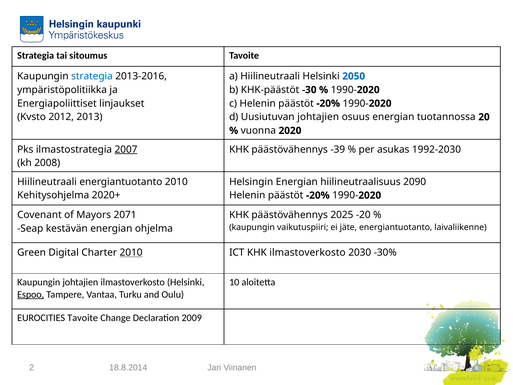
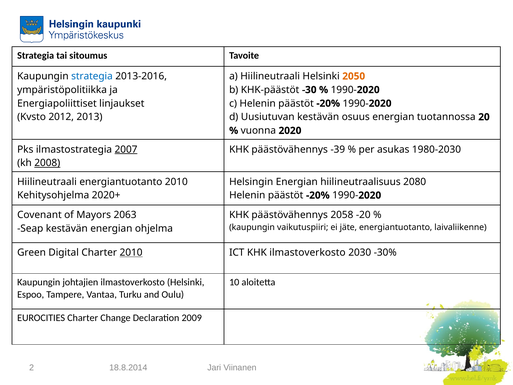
2050 colour: blue -> orange (354, 76)
Uusiutuvan johtajien: johtajien -> kestävän (318, 117)
1992-2030: 1992-2030 -> 1980-2030 (436, 149)
2008 underline: none -> present (47, 163)
2090: 2090 -> 2080 (415, 182)
2071: 2071 -> 2063 (125, 215)
2025: 2025 -> 2058 (342, 215)
Espoo underline: present -> none (31, 294)
EUROCITIES Tavoite: Tavoite -> Charter (83, 318)
